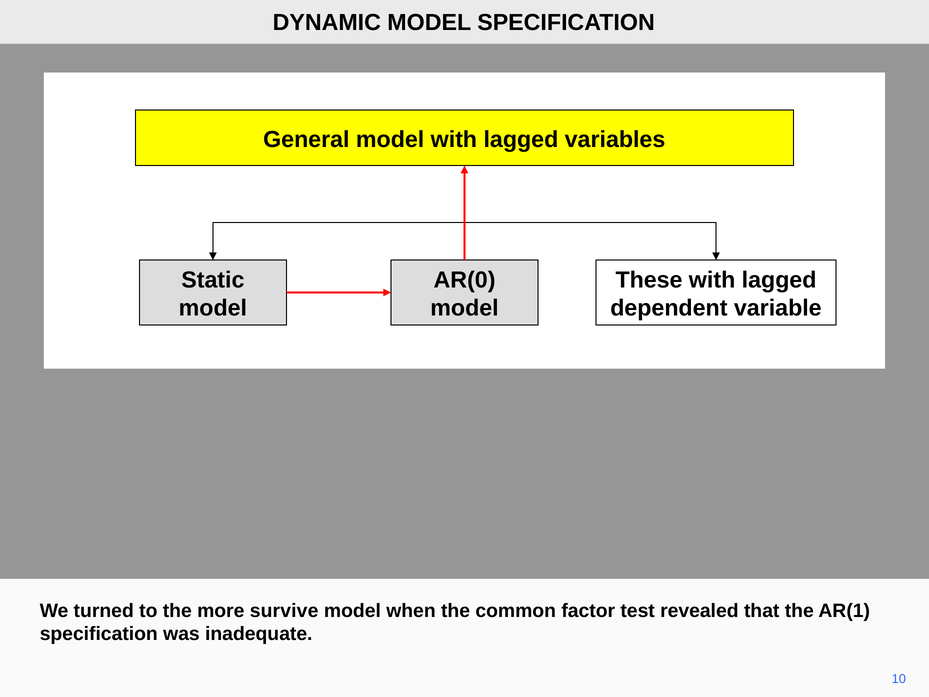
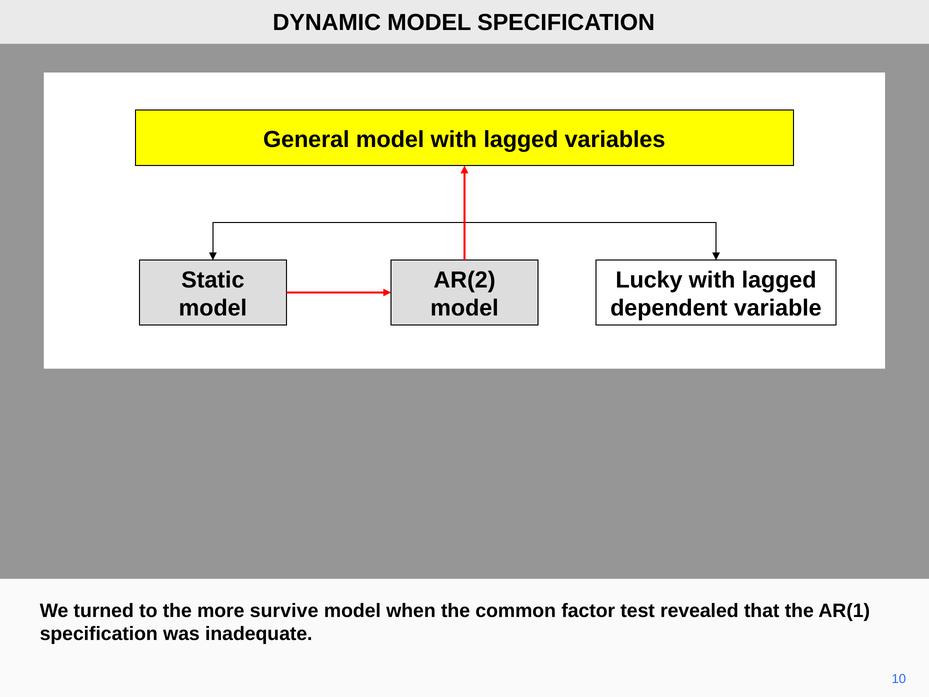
AR(0: AR(0 -> AR(2 (465, 280)
These: These -> Lucky (649, 280)
